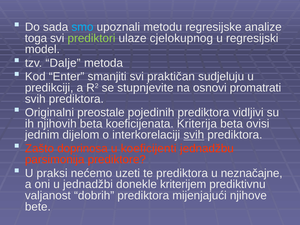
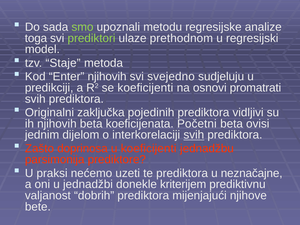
smo colour: light blue -> light green (82, 27)
cjelokupnog: cjelokupnog -> prethodnom (181, 38)
Dalje: Dalje -> Staje (63, 63)
Enter smanjiti: smanjiti -> njihovih (107, 76)
praktičan: praktičan -> svejedno (171, 76)
se stupnjevite: stupnjevite -> koeficijenti (145, 88)
preostale: preostale -> zaključka (101, 112)
Kriterija: Kriterija -> Početni (197, 124)
